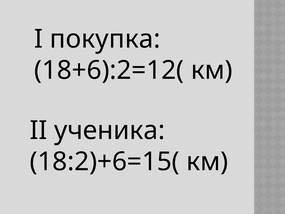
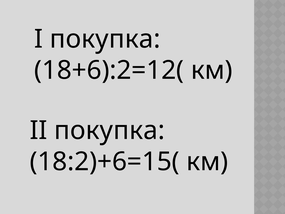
II ученика: ученика -> покупка (110, 130)
